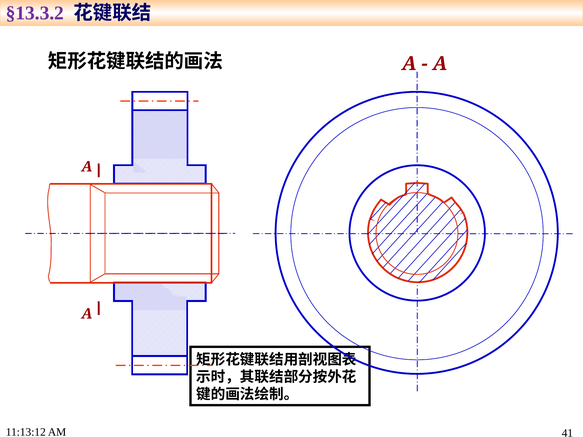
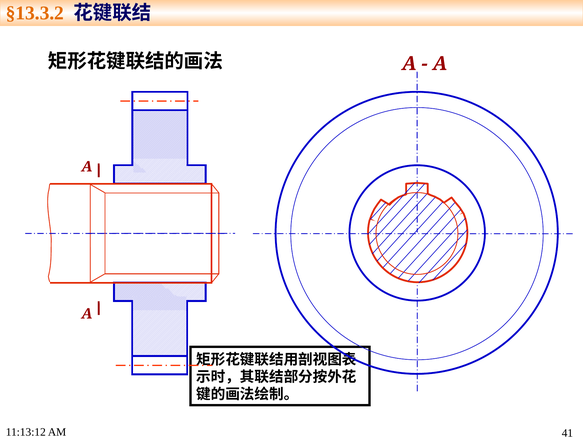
§13.3.2 colour: purple -> orange (35, 13)
